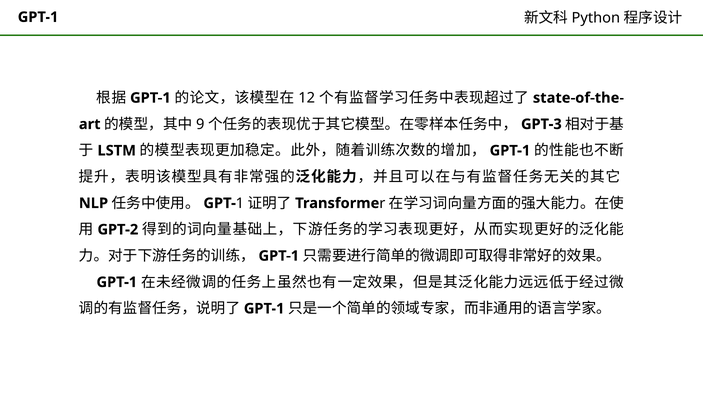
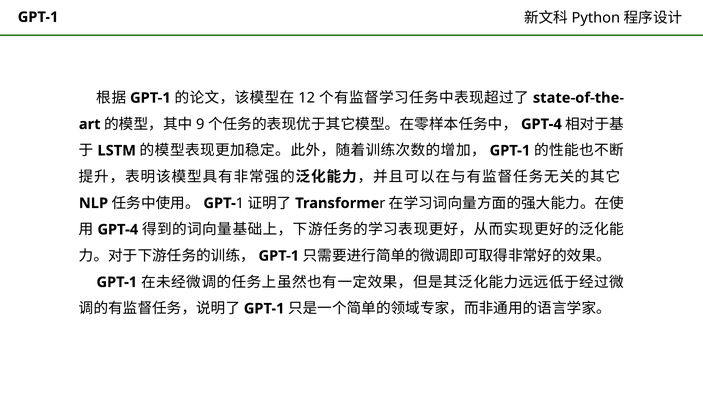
GPT-3: GPT-3 -> GPT-4 (541, 124)
GPT-2: GPT-2 -> GPT-4 (118, 230)
